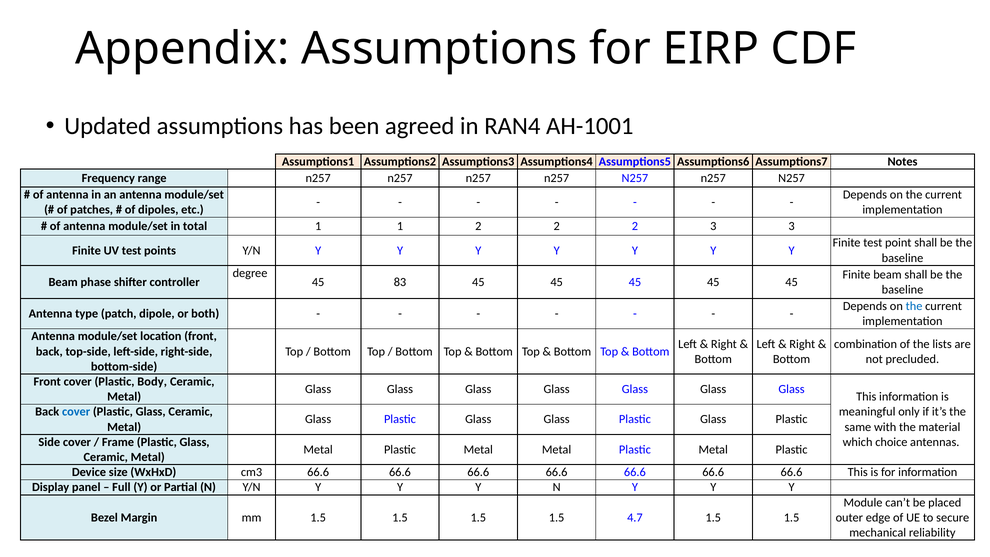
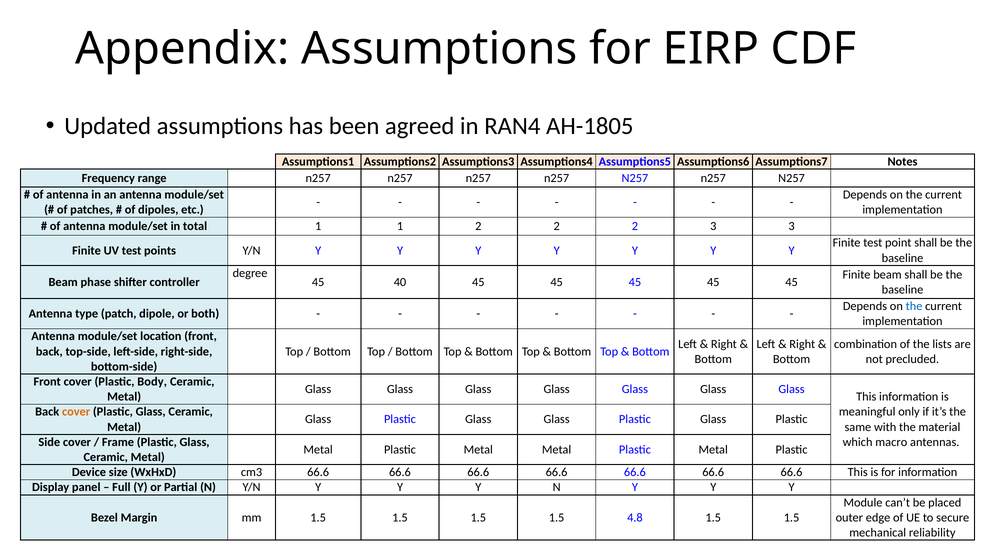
AH-1001: AH-1001 -> AH-1805 (590, 126)
83: 83 -> 40 (400, 282)
cover colour: blue -> orange (76, 412)
choice: choice -> macro (891, 442)
4.7: 4.7 -> 4.8 (635, 517)
